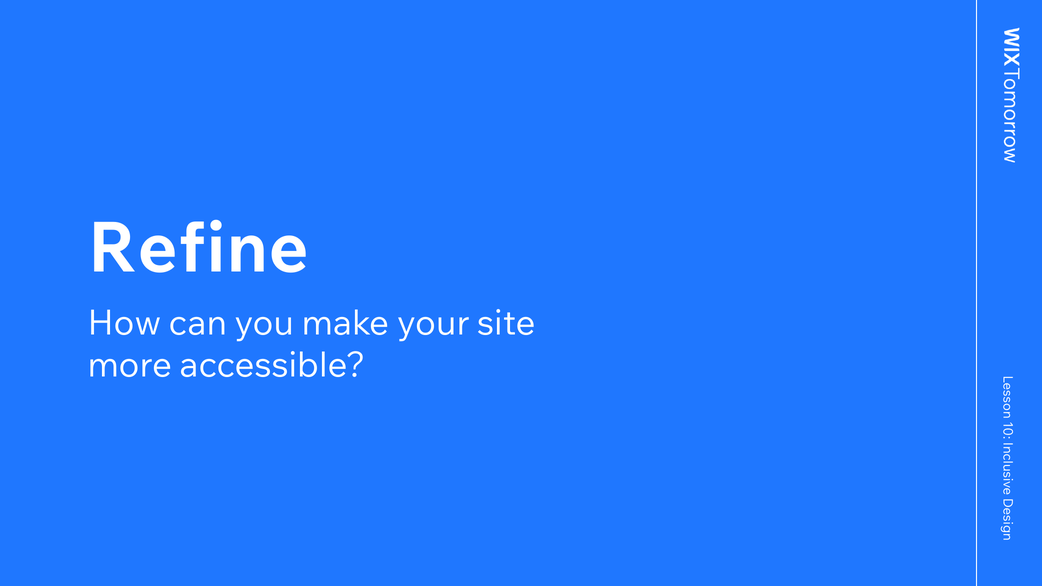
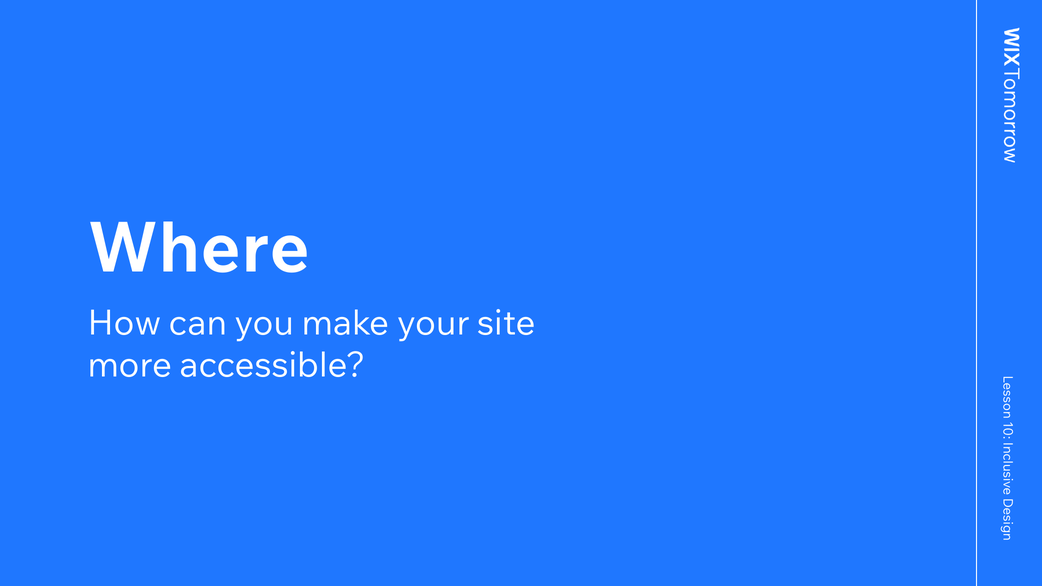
Refine: Refine -> Where (199, 249)
